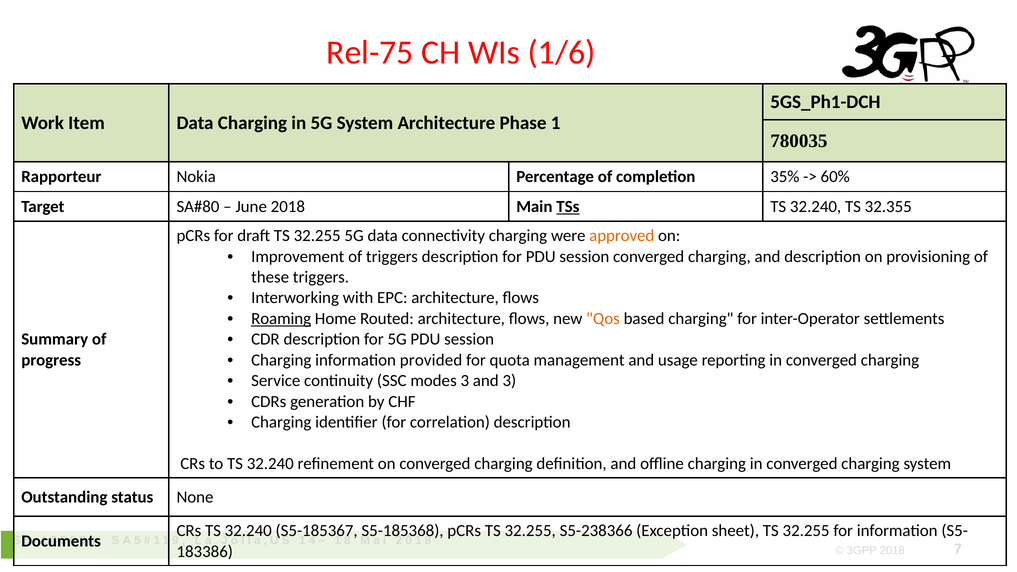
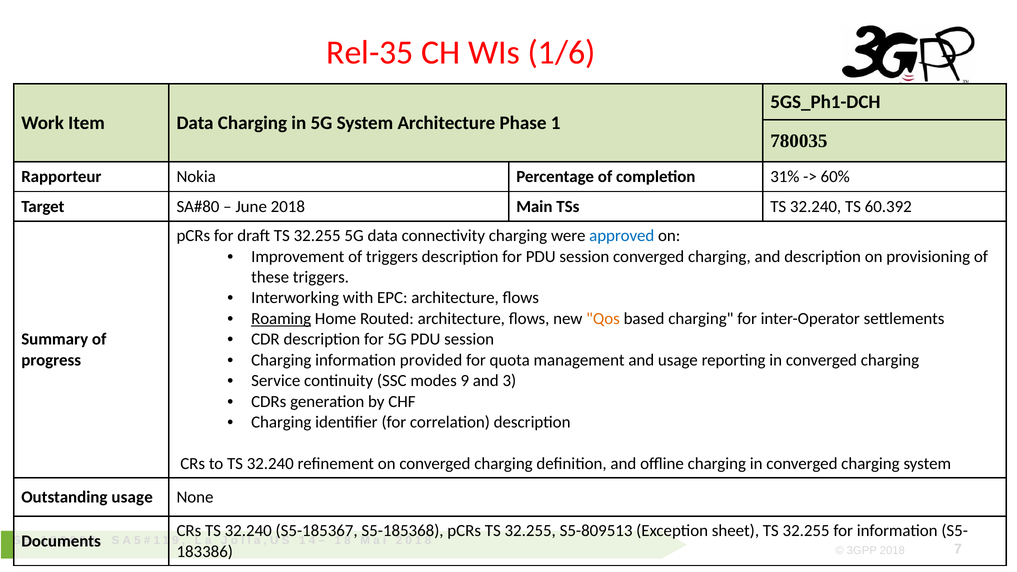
Rel-75: Rel-75 -> Rel-35 (370, 53)
35%: 35% -> 31% (785, 177)
TSs underline: present -> none (568, 207)
32.355: 32.355 -> 60.392 (888, 207)
approved colour: orange -> blue (622, 236)
modes 3: 3 -> 9 (465, 381)
Outstanding status: status -> usage (132, 497)
S5-238366: S5-238366 -> S5-809513 (596, 531)
